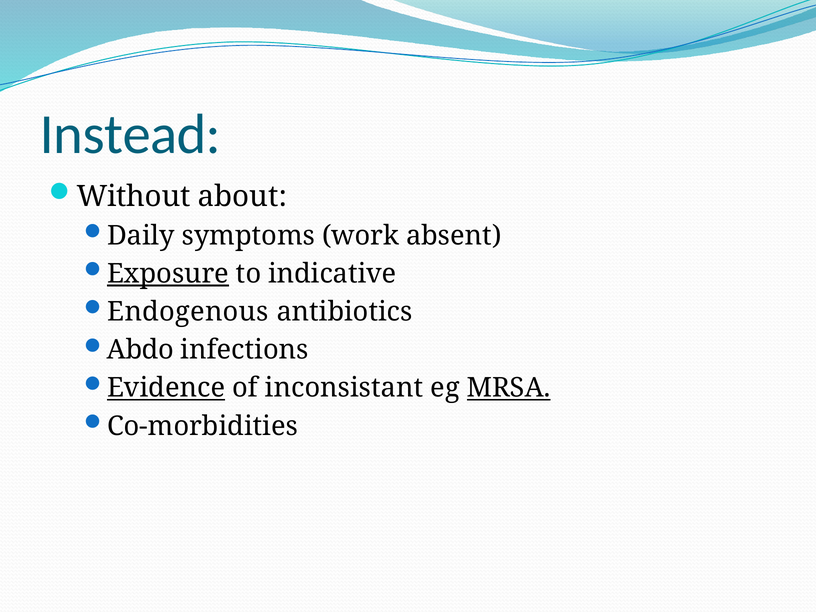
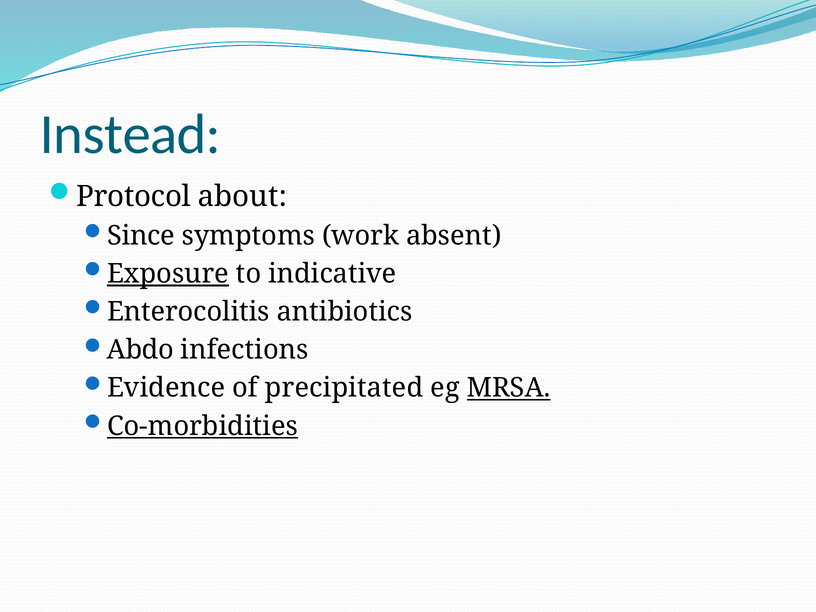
Without: Without -> Protocol (134, 196)
Daily: Daily -> Since (141, 236)
Endogenous: Endogenous -> Enterocolitis (188, 312)
Evidence underline: present -> none (166, 388)
inconsistant: inconsistant -> precipitated (344, 388)
Co-morbidities underline: none -> present (202, 426)
